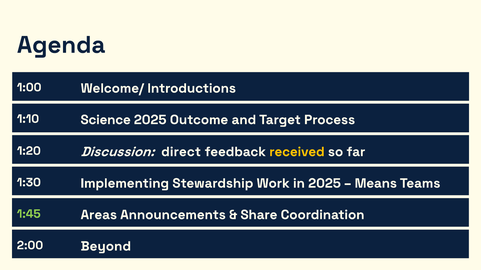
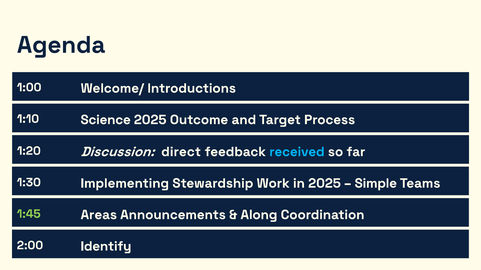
received colour: yellow -> light blue (297, 152)
Means: Means -> Simple (376, 184)
Share: Share -> Along (259, 215)
Beyond: Beyond -> Identify (106, 247)
